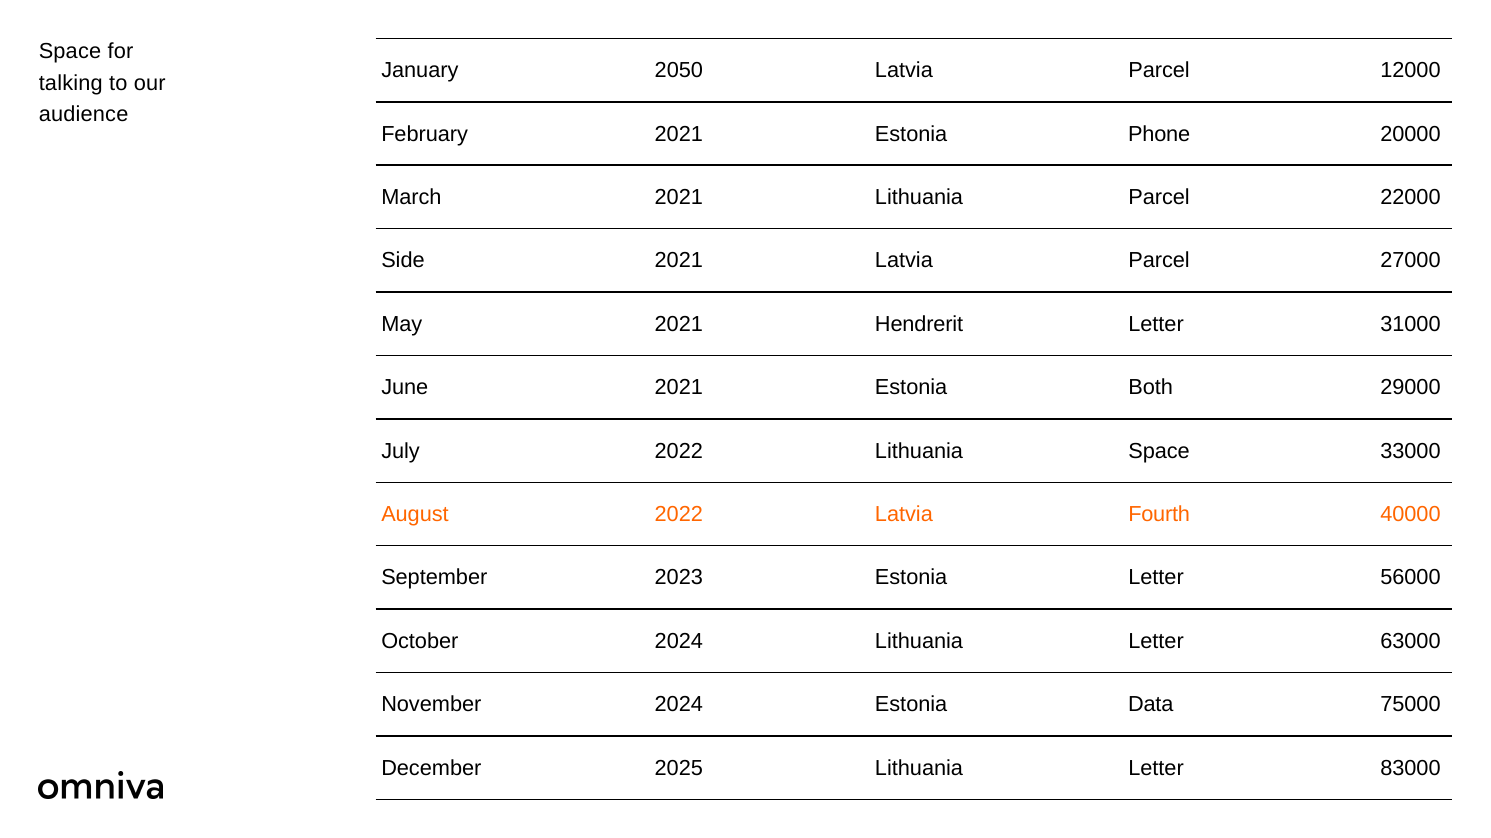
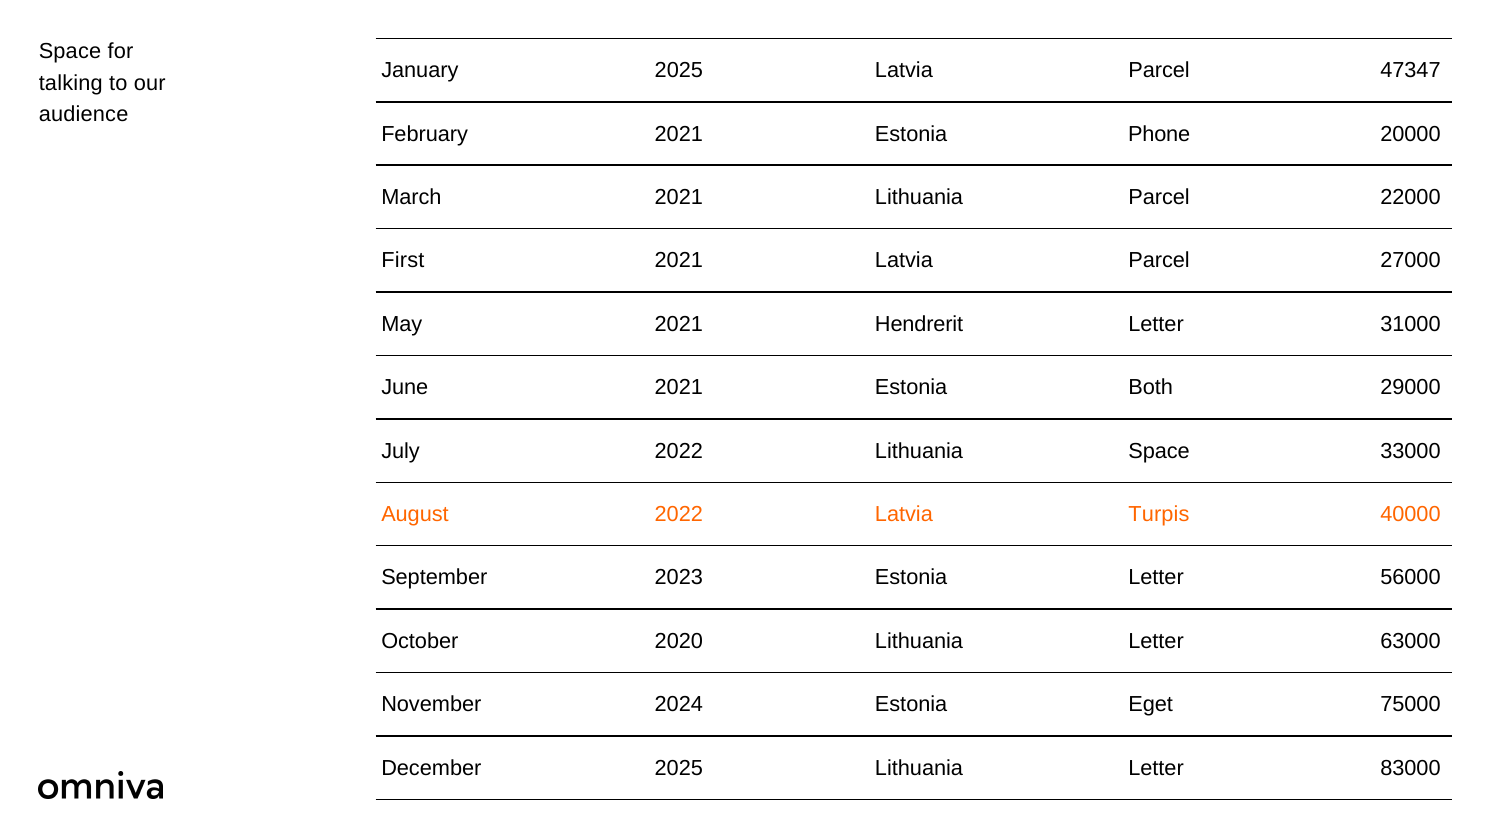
January 2050: 2050 -> 2025 (679, 71)
12000: 12000 -> 47347 (1410, 71)
Side: Side -> First (403, 261)
Fourth: Fourth -> Turpis (1159, 515)
October 2024: 2024 -> 2020 (679, 642)
Data: Data -> Eget (1151, 705)
